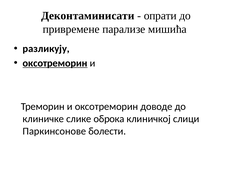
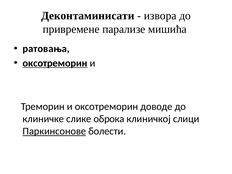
опрати: опрати -> извора (160, 16)
разликују: разликују -> ратовања (46, 49)
Паркинсонове underline: none -> present (54, 131)
